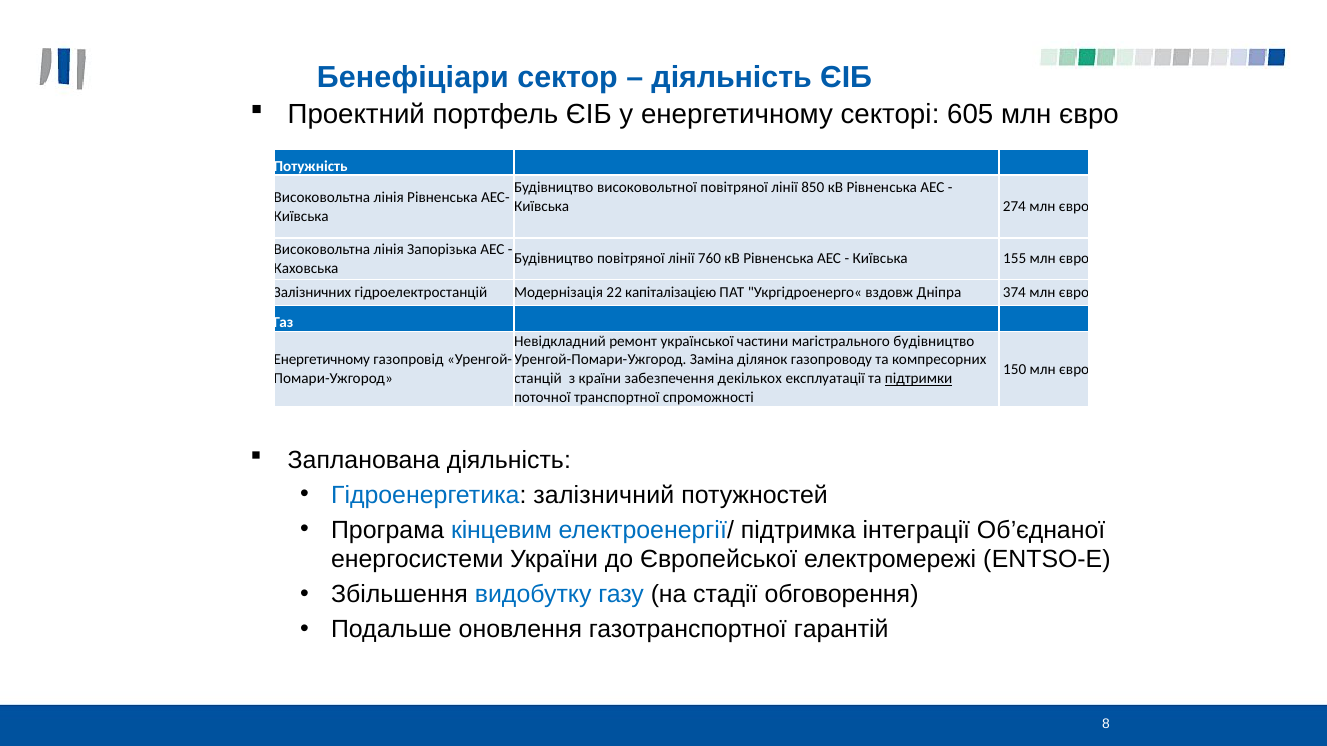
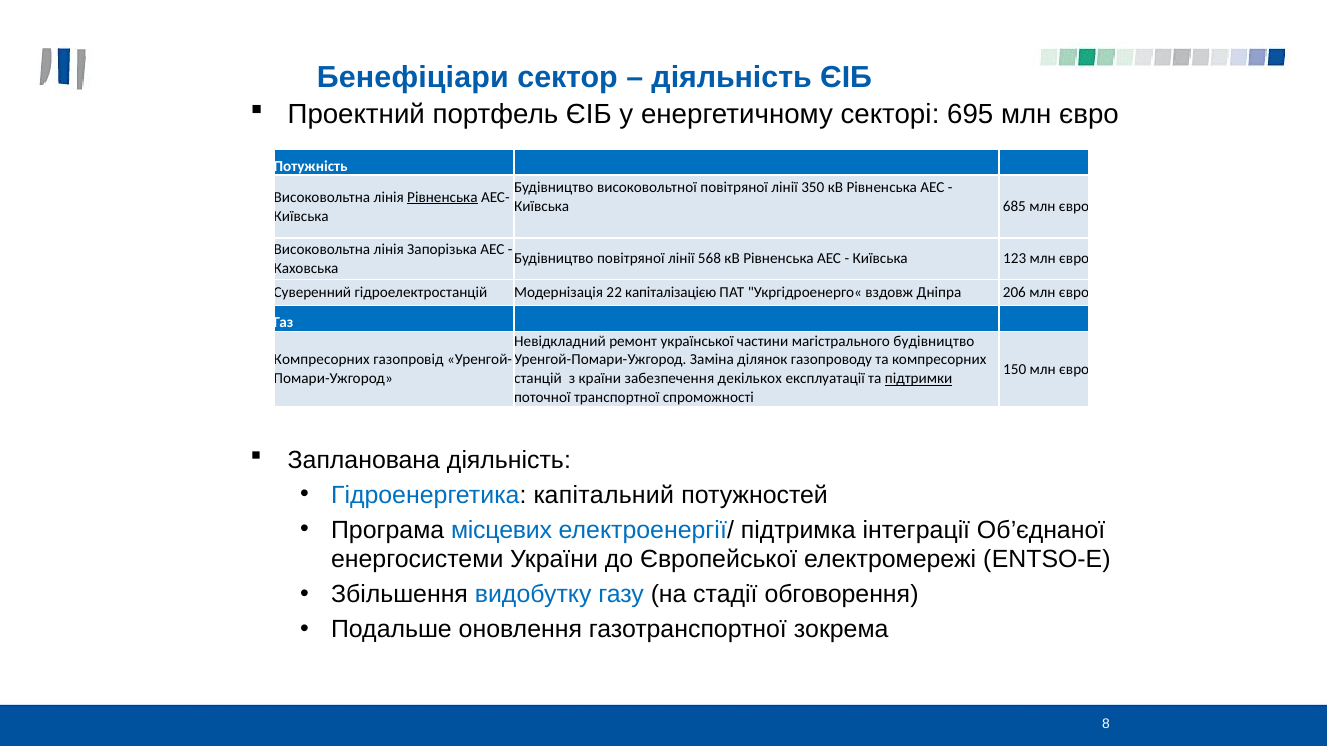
605: 605 -> 695 (970, 115)
850: 850 -> 350 (813, 188)
Рівненська underline: none -> present (442, 197)
274: 274 -> 685 (1014, 207)
760: 760 -> 568 (710, 259)
155: 155 -> 123 (1015, 259)
Залізничних: Залізничних -> Суверенний (312, 293)
374: 374 -> 206 (1014, 293)
Енергетичному: Енергетичному -> Компресорних (322, 360)
залізничний: залізничний -> капітальний (604, 495)
кінцевим: кінцевим -> місцевих (502, 530)
гарантій: гарантій -> зокрема (841, 630)
